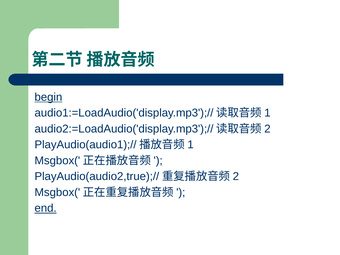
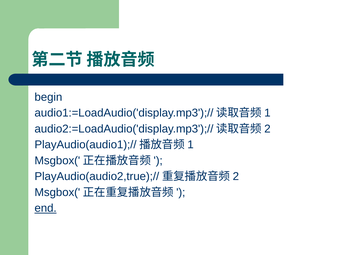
begin underline: present -> none (48, 97)
